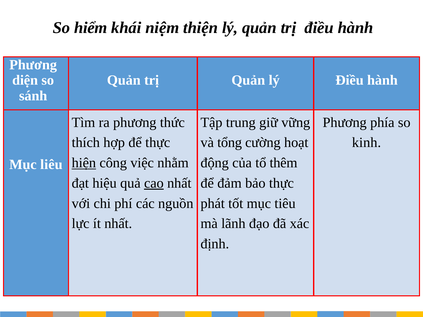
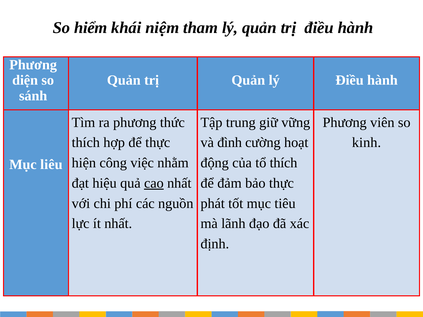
thiện: thiện -> tham (201, 28)
phía: phía -> viên (382, 123)
tổng: tổng -> đình (230, 143)
hiện underline: present -> none (84, 163)
tổ thêm: thêm -> thích (284, 163)
